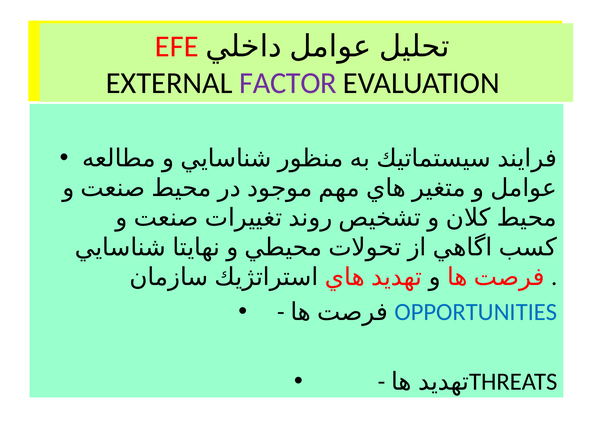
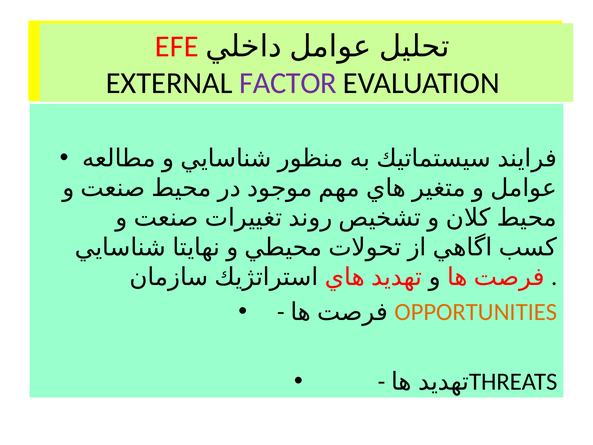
OPPORTUNITIES colour: blue -> orange (476, 312)
